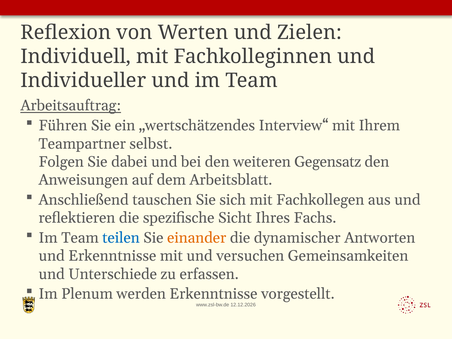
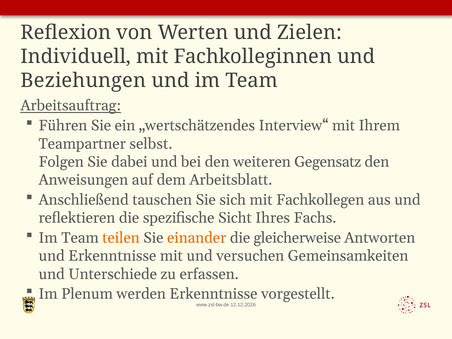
Individueller: Individueller -> Beziehungen (83, 81)
teilen colour: blue -> orange (121, 238)
dynamischer: dynamischer -> gleicherweise (297, 238)
